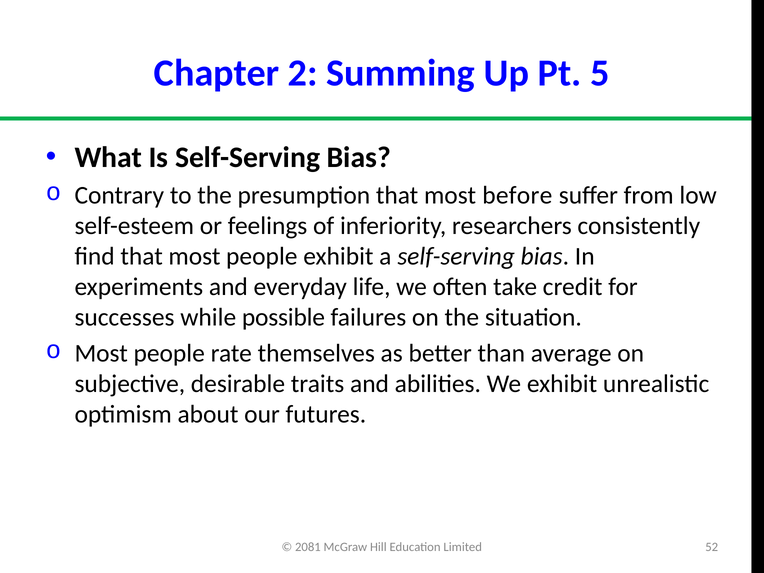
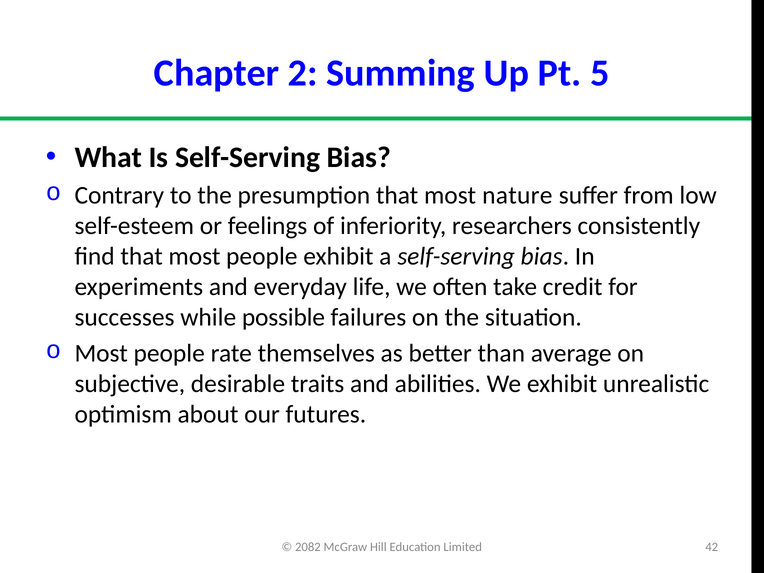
before: before -> nature (517, 195)
2081: 2081 -> 2082 (308, 547)
52: 52 -> 42 (712, 547)
